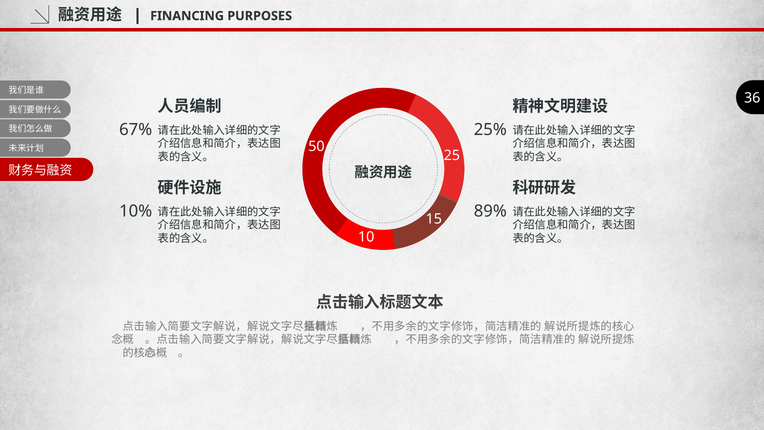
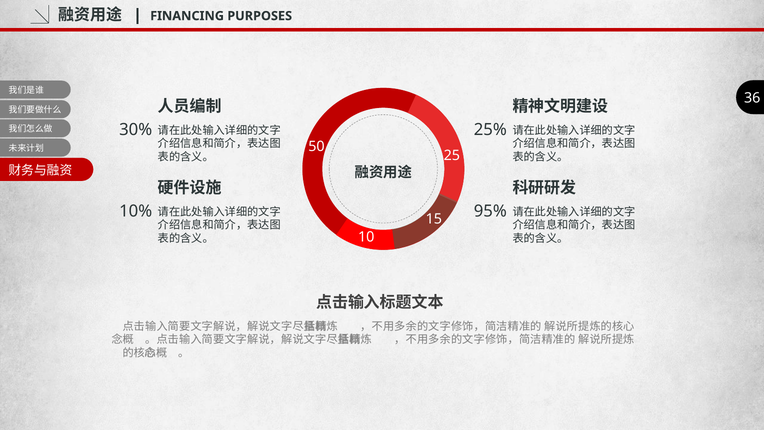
67%: 67% -> 30% (136, 129)
89%: 89% -> 95% (490, 211)
